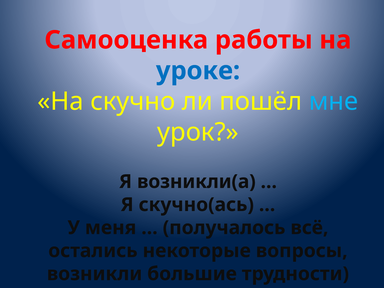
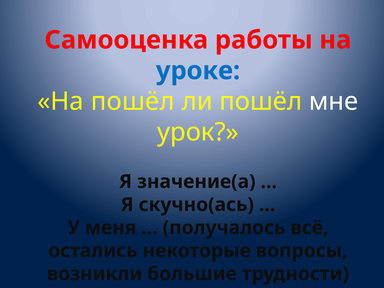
На скучно: скучно -> пошёл (133, 101)
мне colour: light blue -> white (333, 101)
возникли(а: возникли(а -> значение(а (196, 182)
